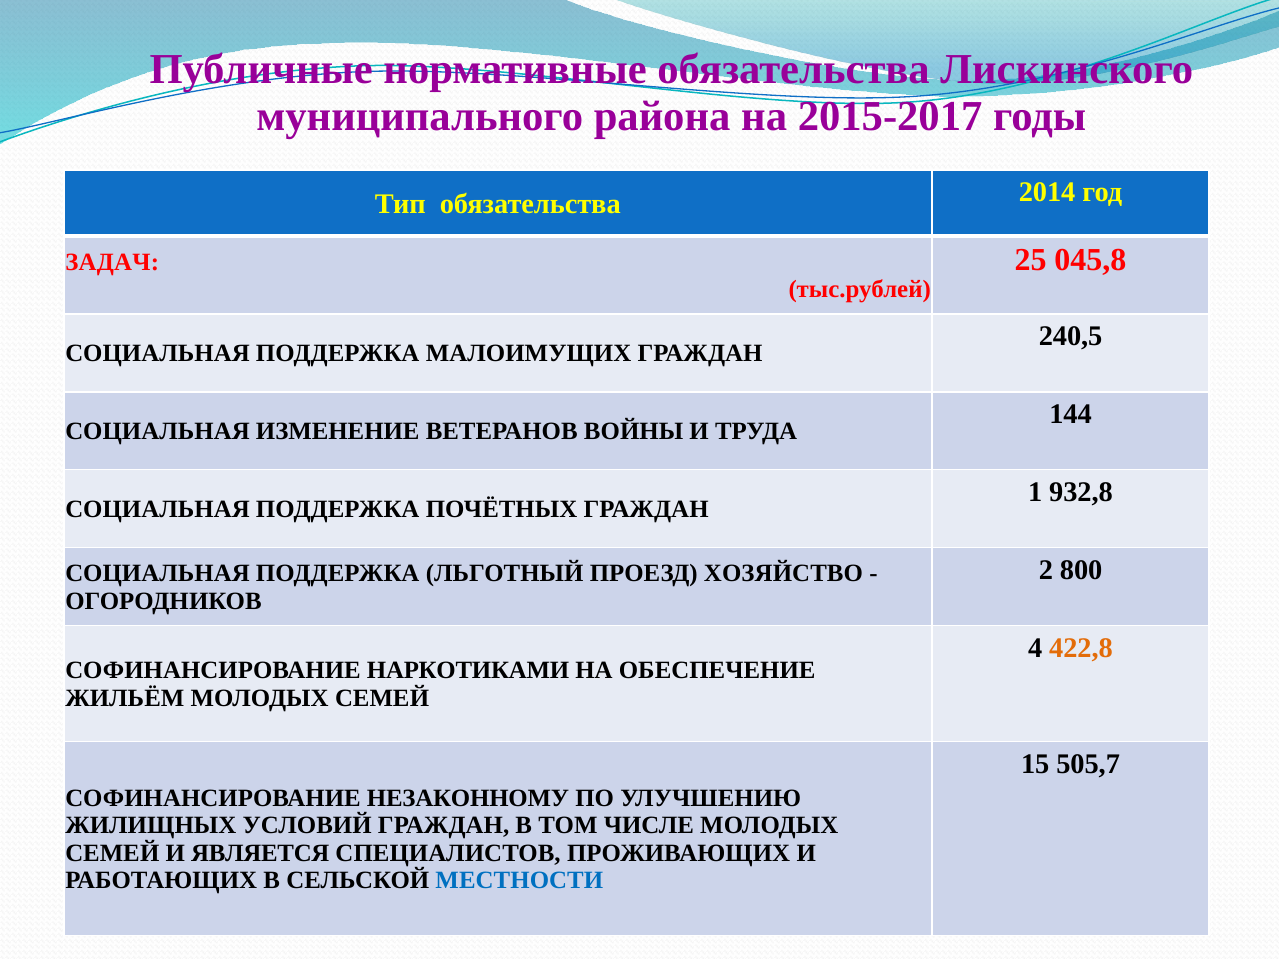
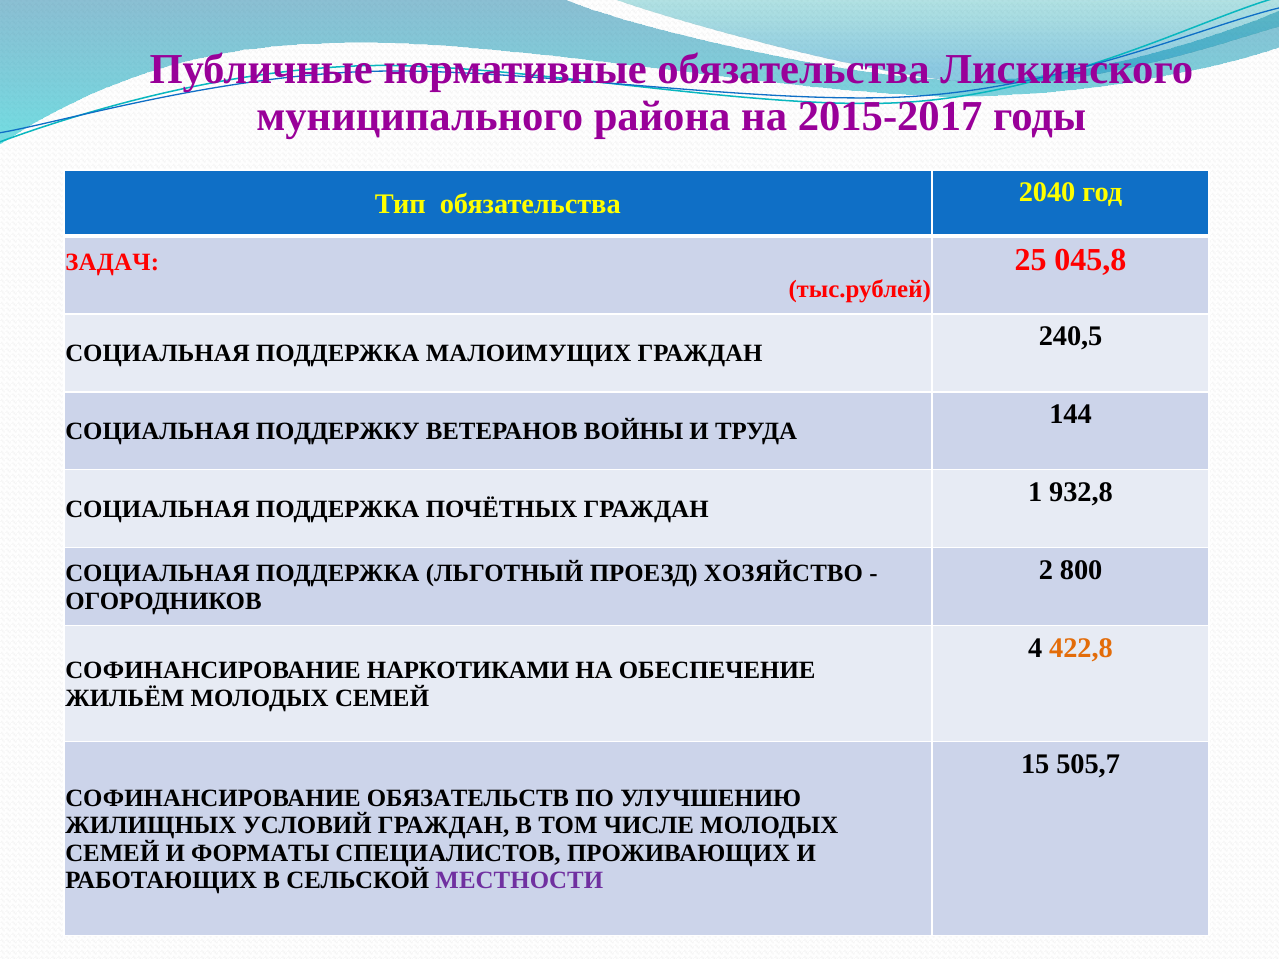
2014: 2014 -> 2040 (1047, 192)
ИЗМЕНЕНИЕ: ИЗМЕНЕНИЕ -> ПОДДЕРЖКУ (338, 432)
НЕЗАКОННОМУ: НЕЗАКОННОМУ -> ОБЯЗАТЕЛЬСТВ (468, 798)
ЯВЛЯЕТСЯ: ЯВЛЯЕТСЯ -> ФОРМАТЫ (260, 853)
МЕСТНОСТИ colour: blue -> purple (519, 881)
